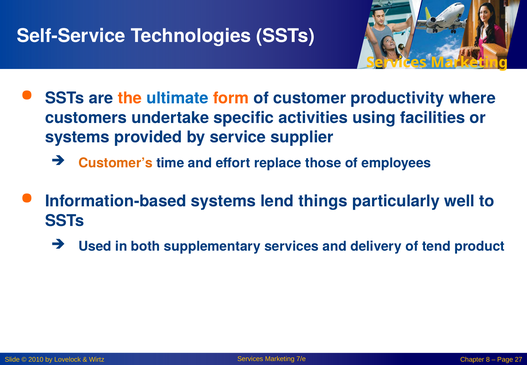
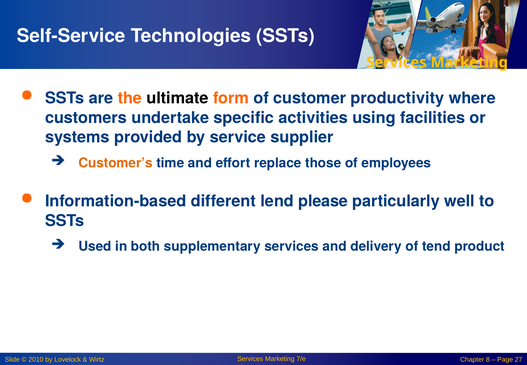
ultimate colour: blue -> black (178, 98)
Information-based systems: systems -> different (223, 201)
things: things -> please (323, 201)
